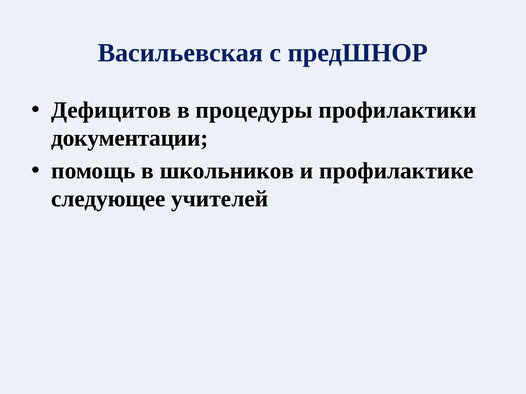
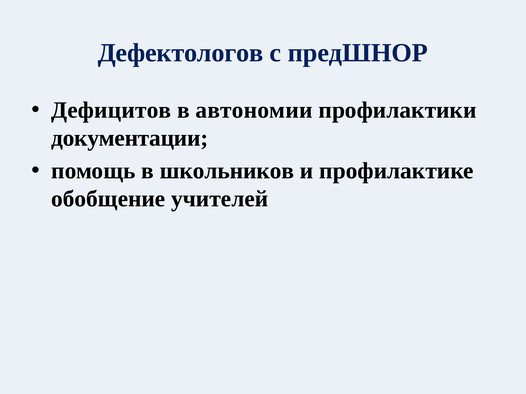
Васильевская: Васильевская -> Дефектологов (181, 53)
процедуры: процедуры -> автономии (254, 110)
следующее: следующее -> обобщение (108, 199)
